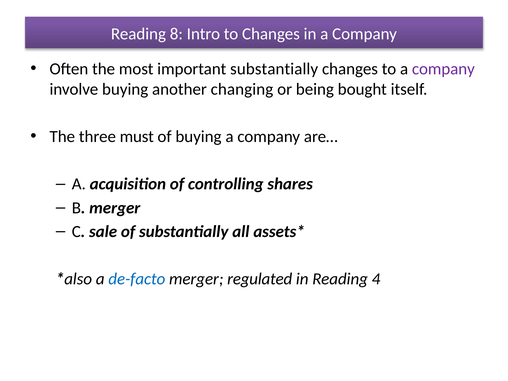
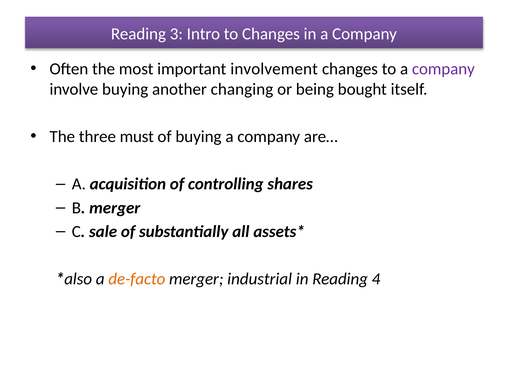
8: 8 -> 3 (176, 34)
important substantially: substantially -> involvement (274, 69)
de-facto colour: blue -> orange (137, 279)
regulated: regulated -> industrial (260, 279)
